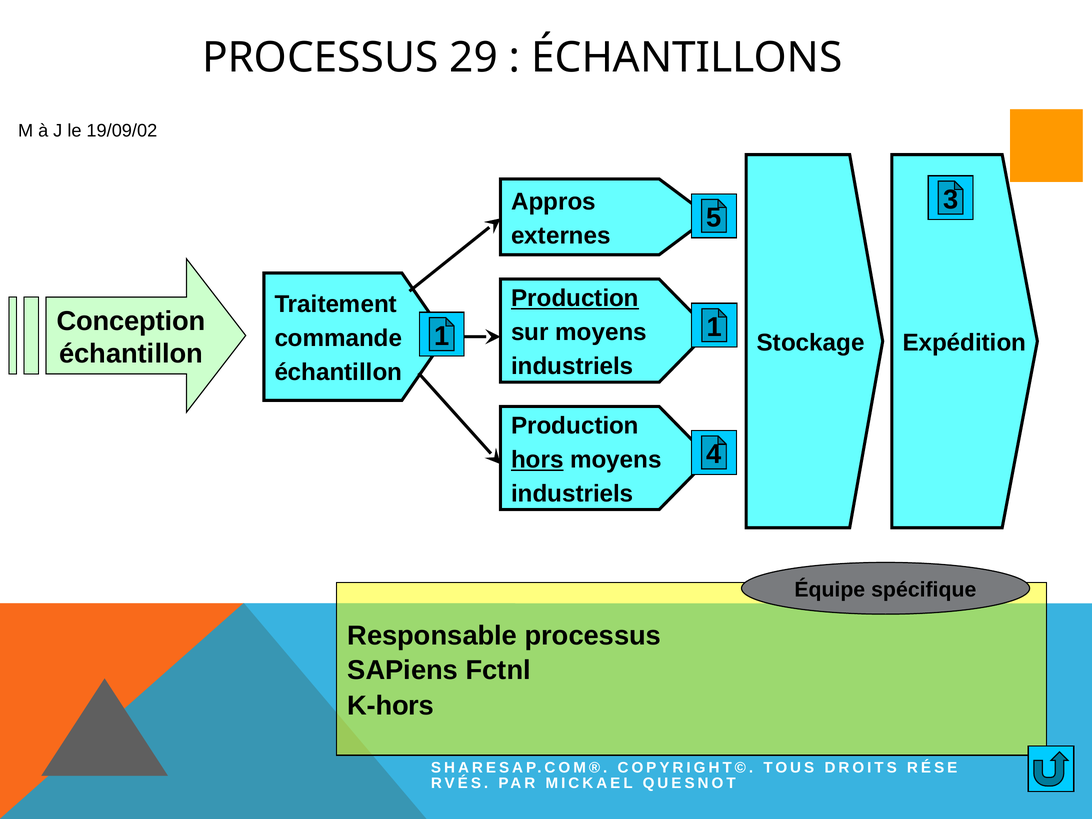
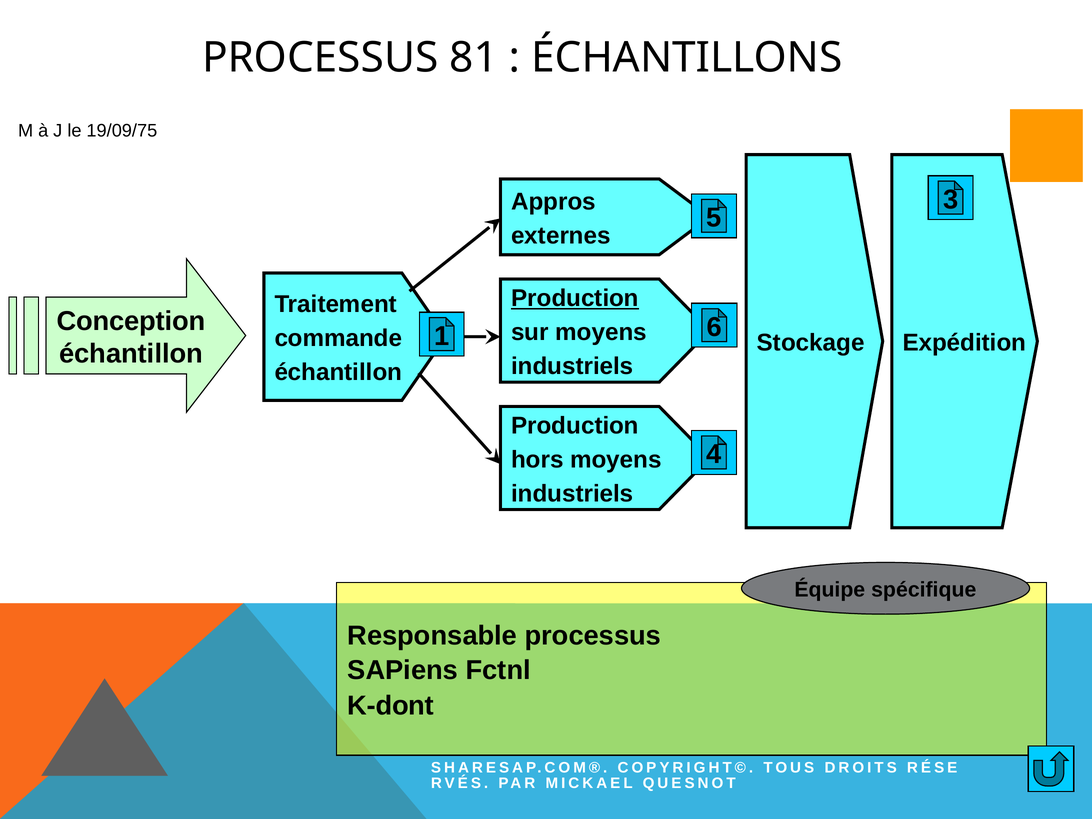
29: 29 -> 81 (474, 58)
19/09/02: 19/09/02 -> 19/09/75 (122, 131)
1 1: 1 -> 6 (714, 327)
hors underline: present -> none (537, 460)
K-hors: K-hors -> K-dont (391, 706)
